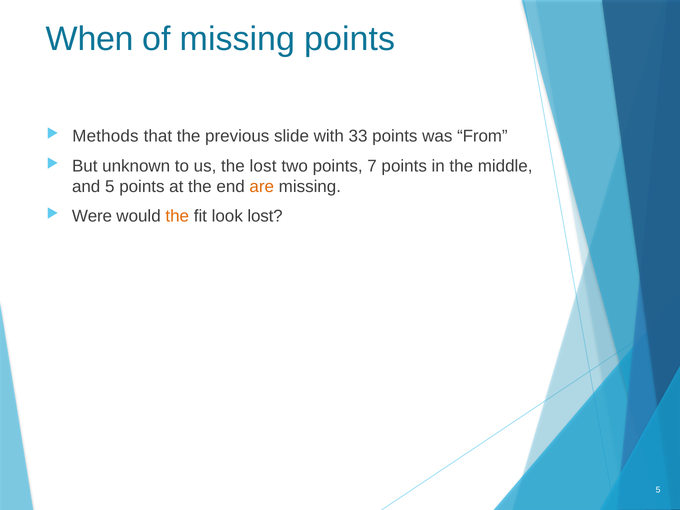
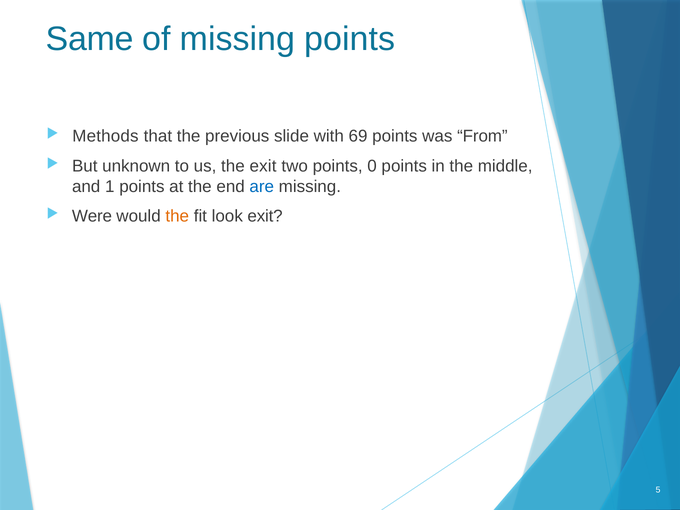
When: When -> Same (90, 39)
33: 33 -> 69 (358, 136)
the lost: lost -> exit (263, 166)
7: 7 -> 0 (372, 166)
and 5: 5 -> 1 (110, 186)
are colour: orange -> blue (262, 186)
look lost: lost -> exit (265, 216)
